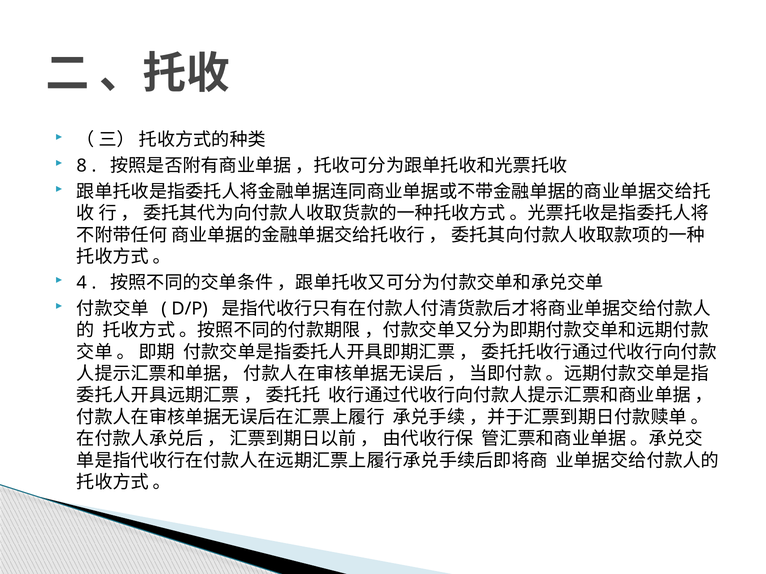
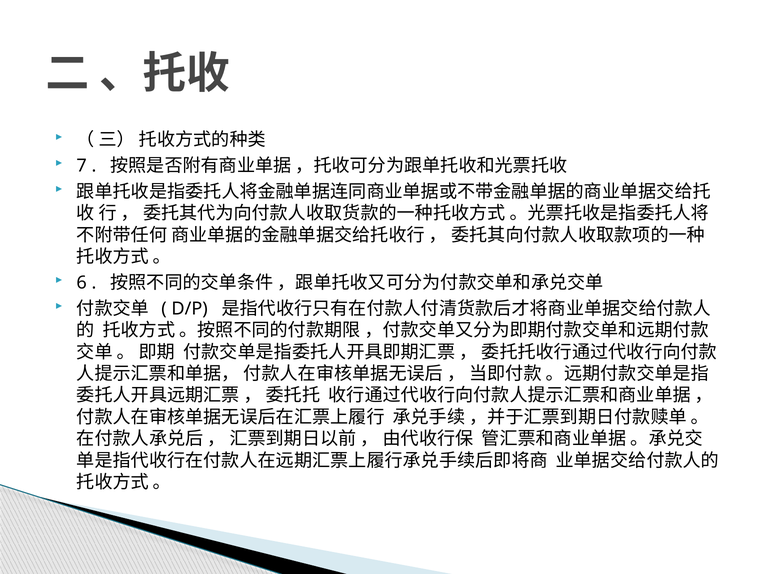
8: 8 -> 7 (82, 166)
4: 4 -> 6 (82, 283)
